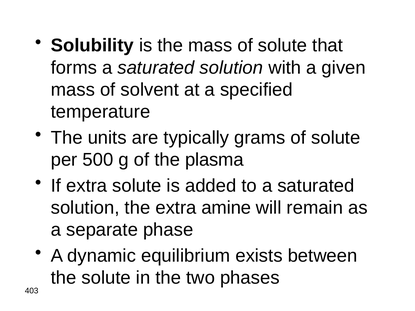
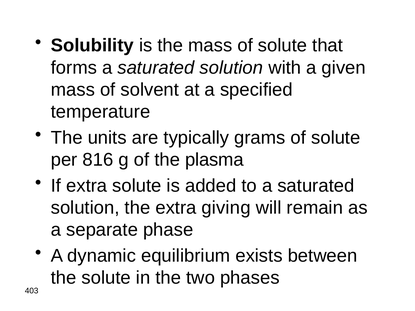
500: 500 -> 816 (98, 160)
amine: amine -> giving (226, 208)
